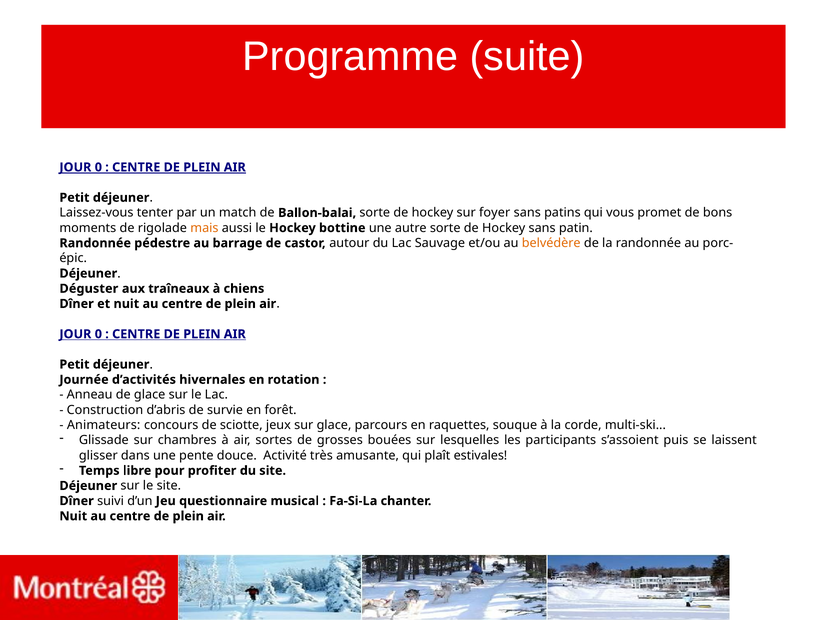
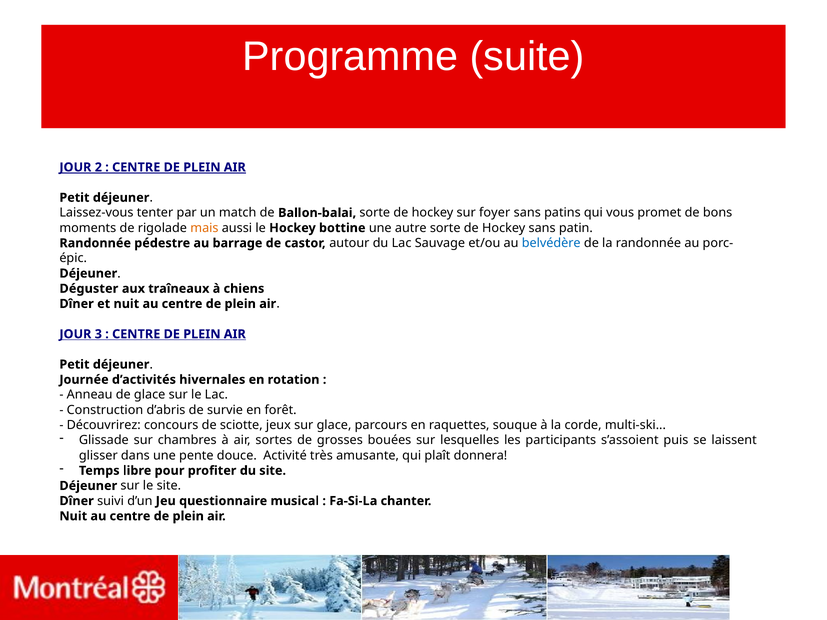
0: 0 -> 2 (98, 167)
belvédère colour: orange -> blue (551, 243)
0: 0 -> 3 (98, 334)
Animateurs: Animateurs -> Découvrirez (104, 425)
estivales: estivales -> donnera (480, 456)
